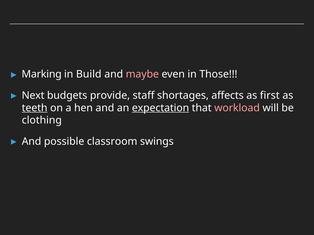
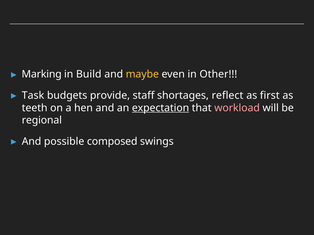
maybe colour: pink -> yellow (142, 74)
Those: Those -> Other (218, 74)
Next: Next -> Task (33, 96)
affects: affects -> reflect (227, 96)
teeth underline: present -> none (35, 108)
clothing: clothing -> regional (42, 121)
classroom: classroom -> composed (112, 142)
